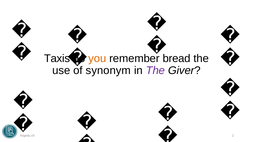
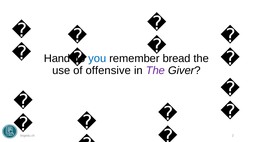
Taxis: Taxis -> Hand (57, 59)
you colour: orange -> blue (97, 59)
synonym: synonym -> offensive (108, 71)
